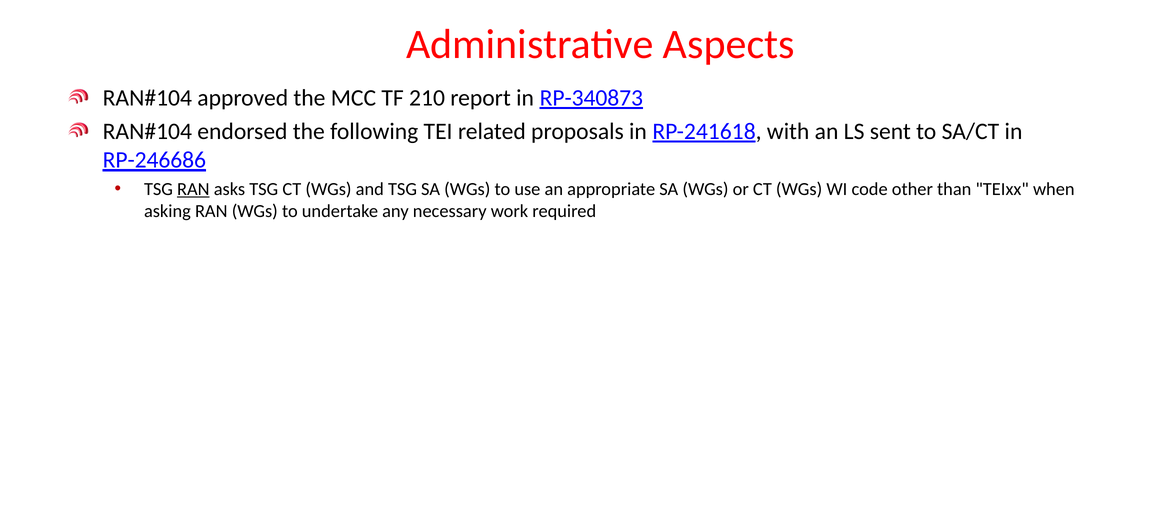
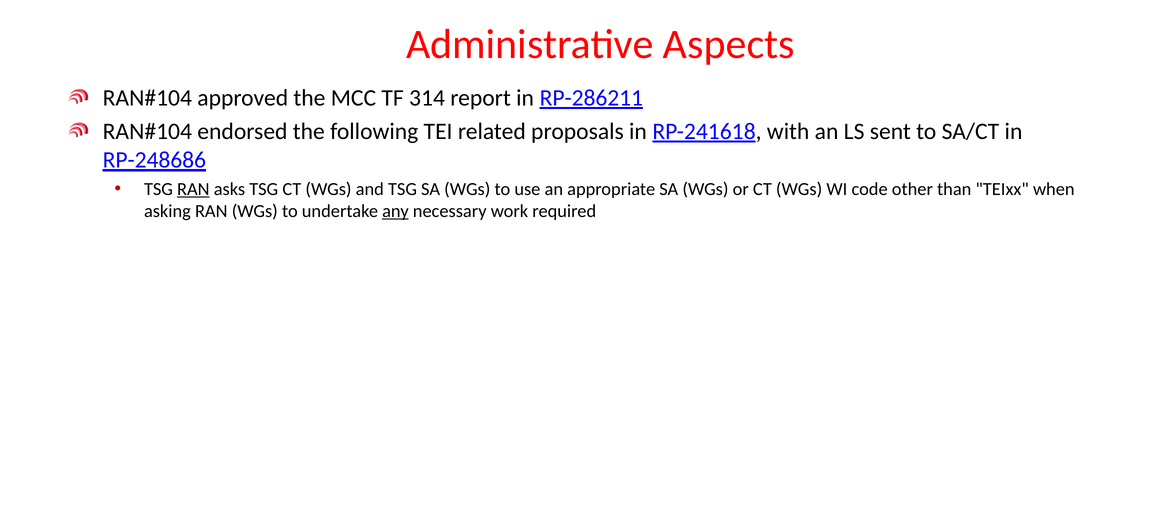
210: 210 -> 314 (427, 98)
RP-340873: RP-340873 -> RP-286211 (591, 98)
RP-246686: RP-246686 -> RP-248686 (154, 160)
any underline: none -> present (396, 211)
